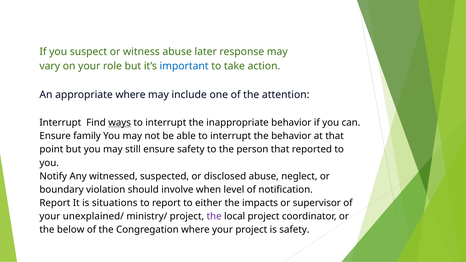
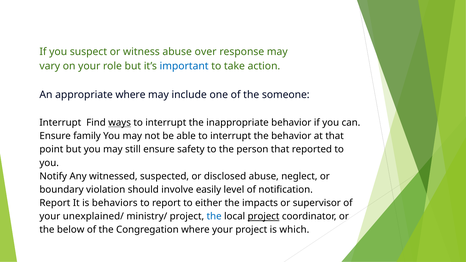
later: later -> over (206, 52)
attention: attention -> someone (286, 95)
when: when -> easily (209, 190)
situations: situations -> behaviors (115, 203)
the colour: purple -> blue (214, 217)
project underline: none -> present (264, 217)
is safety: safety -> which (294, 230)
